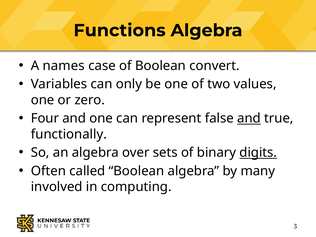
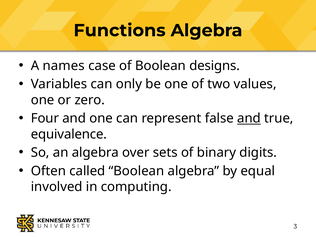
convert: convert -> designs (215, 66)
functionally: functionally -> equivalence (69, 134)
digits underline: present -> none (258, 153)
many: many -> equal (258, 171)
